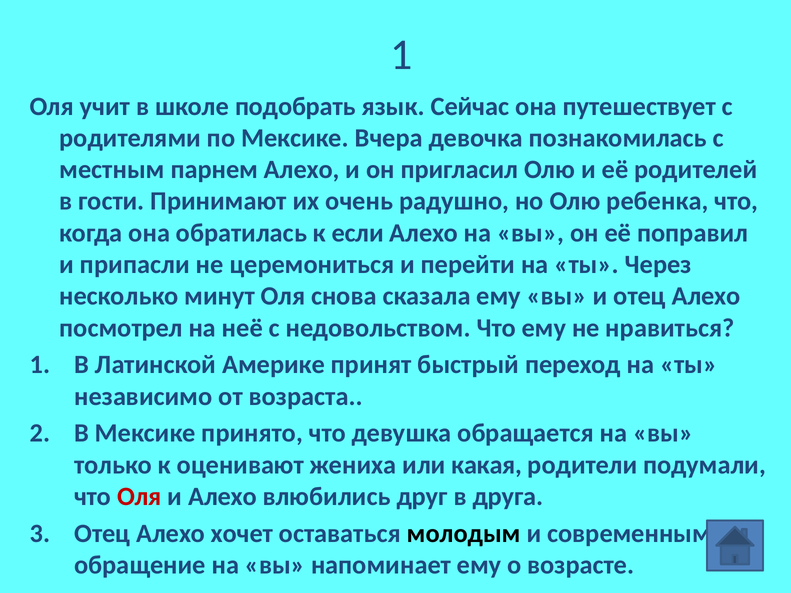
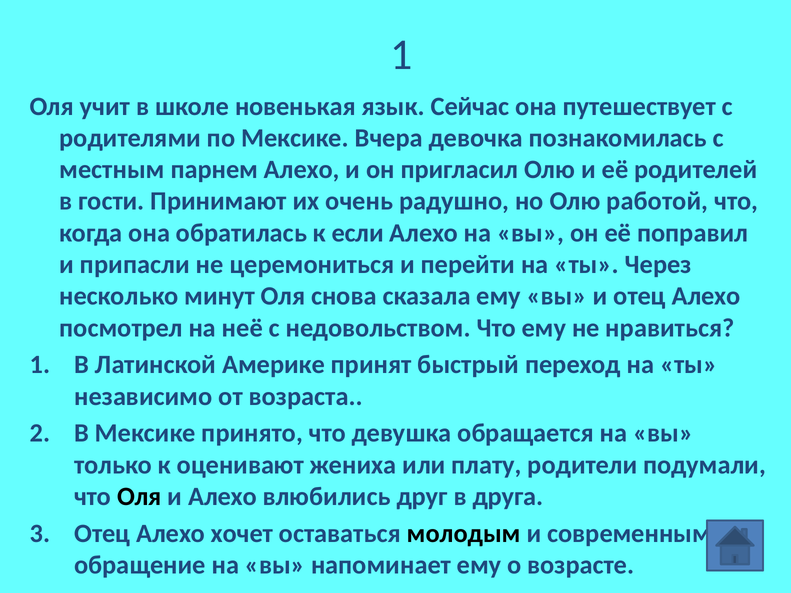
подобрать: подобрать -> новенькая (295, 106)
ребенка: ребенка -> работой (657, 201)
какая: какая -> плату (486, 465)
Оля colour: red -> black (139, 497)
